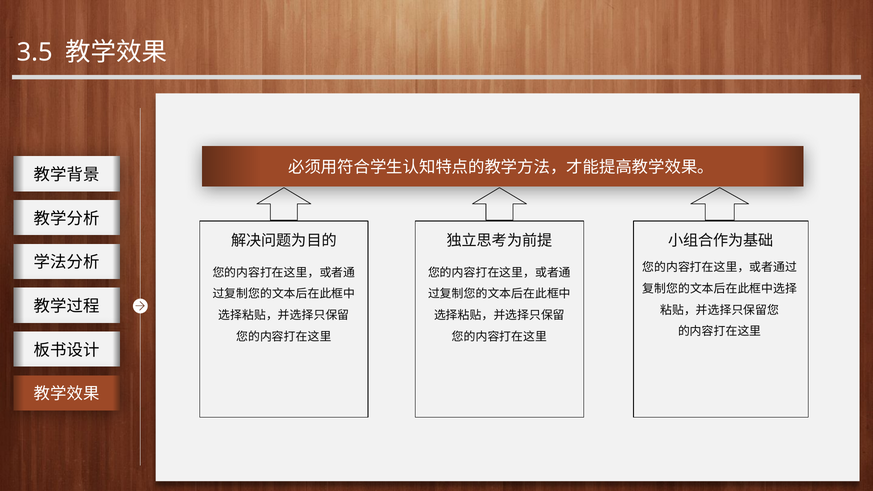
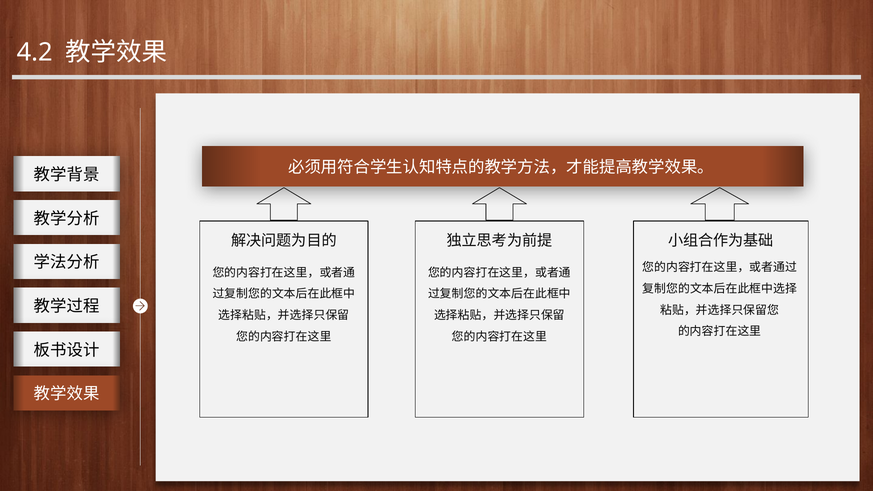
3.5: 3.5 -> 4.2 (35, 52)
